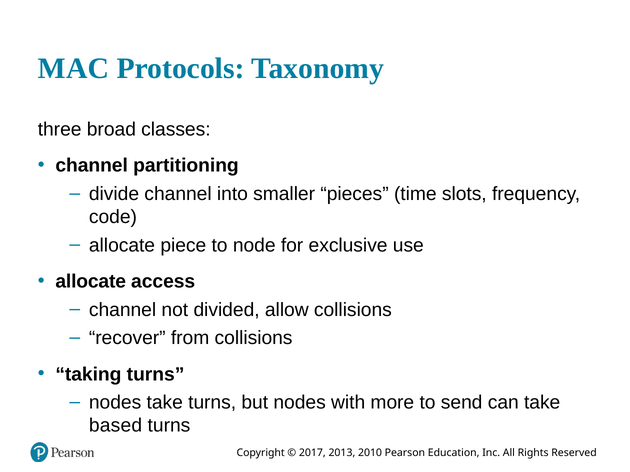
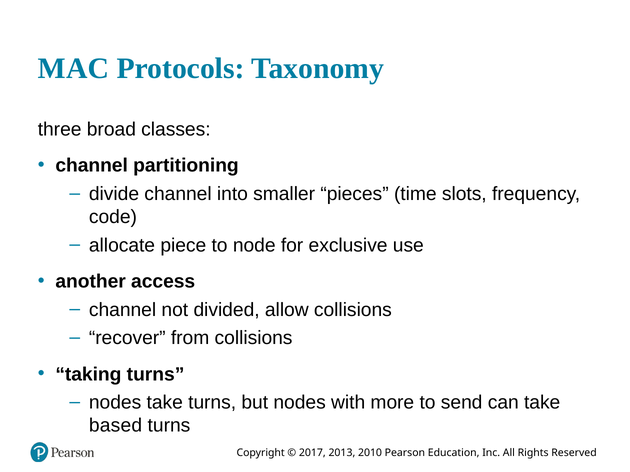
allocate: allocate -> another (91, 282)
